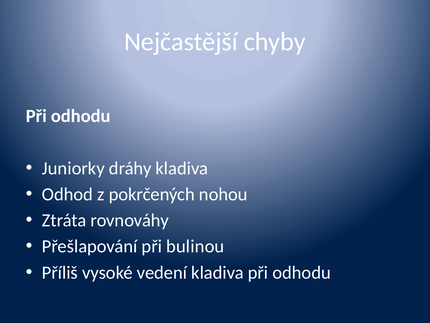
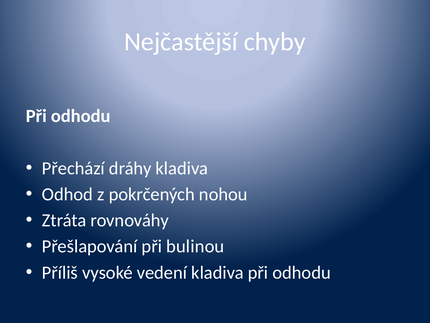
Juniorky: Juniorky -> Přechází (73, 168)
